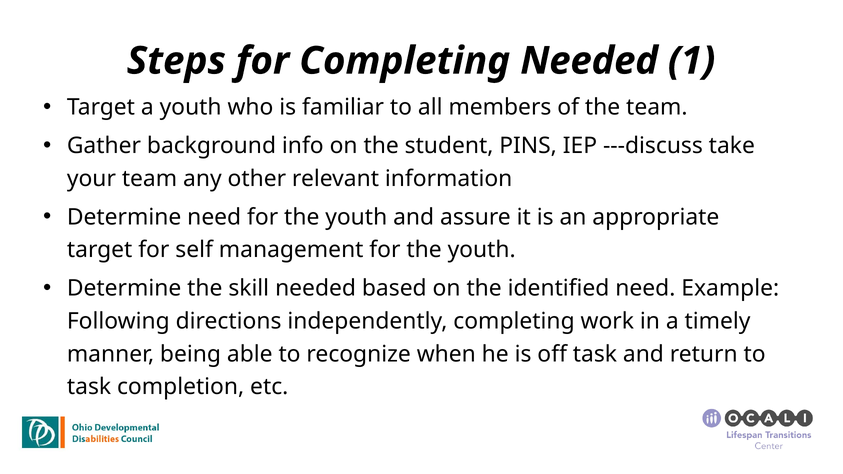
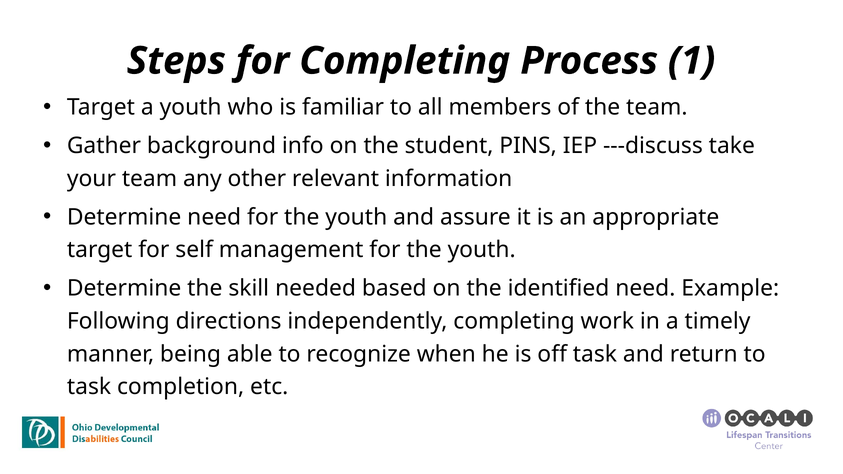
Completing Needed: Needed -> Process (589, 61)
